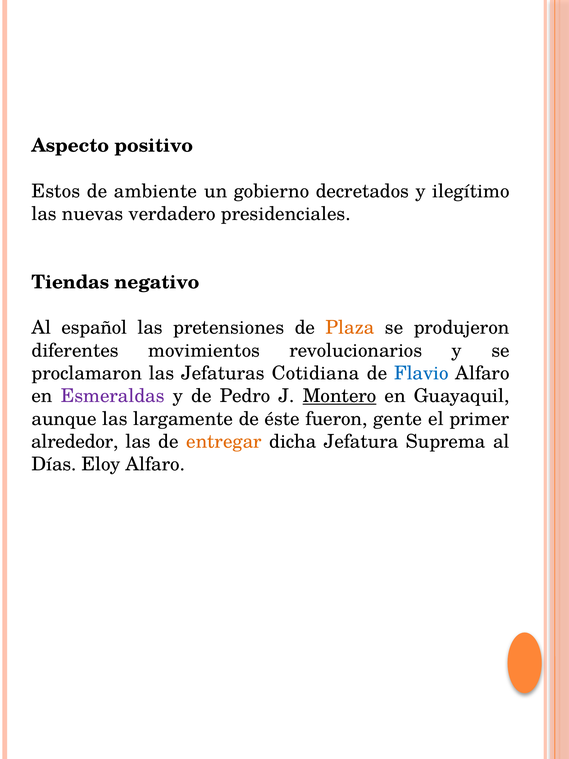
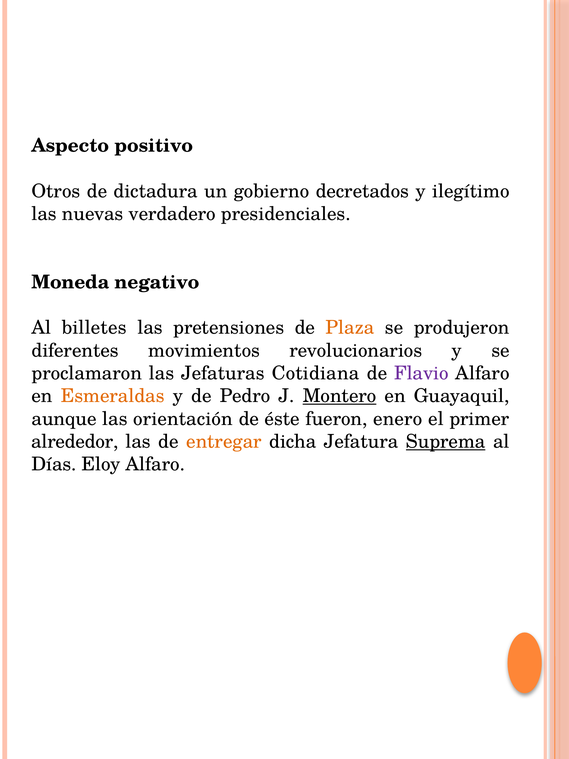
Estos: Estos -> Otros (56, 191)
ambiente: ambiente -> dictadura (156, 191)
Tiendas: Tiendas -> Moneda (70, 282)
español: español -> billetes (94, 328)
Flavio colour: blue -> purple (421, 373)
Esmeraldas colour: purple -> orange (113, 396)
largamente: largamente -> orientación (183, 419)
gente: gente -> enero (398, 419)
Suprema underline: none -> present (446, 441)
